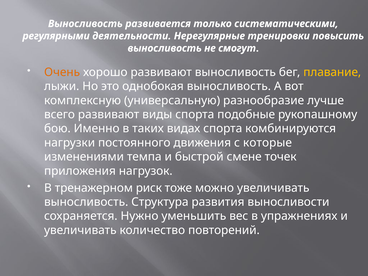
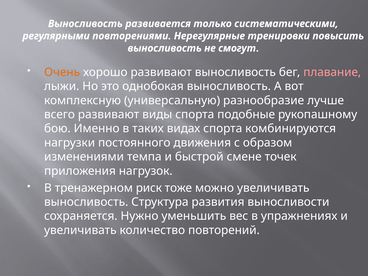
деятельности: деятельности -> повторениями (132, 36)
плавание colour: yellow -> pink (332, 72)
которые: которые -> образом (268, 143)
